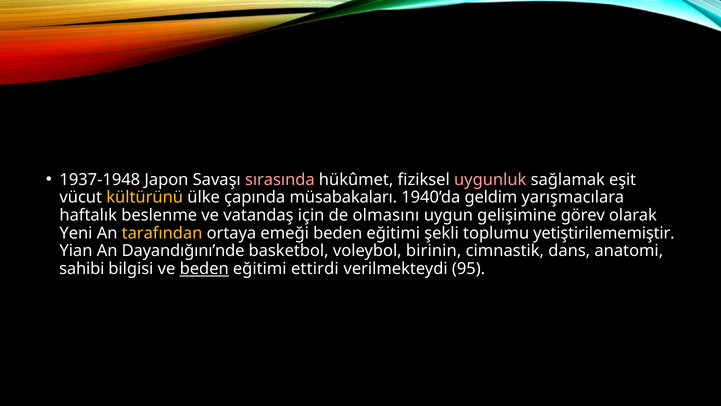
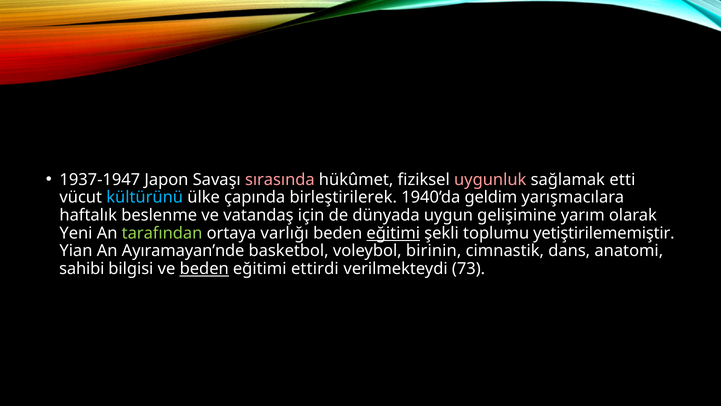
1937-1948: 1937-1948 -> 1937-1947 (100, 179)
eşit: eşit -> etti (622, 179)
kültürünü colour: yellow -> light blue (145, 197)
müsabakaları: müsabakaları -> birleştirilerek (343, 197)
olmasını: olmasını -> dünyada (386, 215)
görev: görev -> yarım (583, 215)
tarafından colour: yellow -> light green (162, 233)
emeği: emeği -> varlığı (285, 233)
eğitimi underline: none -> present (393, 233)
Dayandığını’nde: Dayandığını’nde -> Ayıramayan’nde (183, 251)
95: 95 -> 73 (469, 269)
